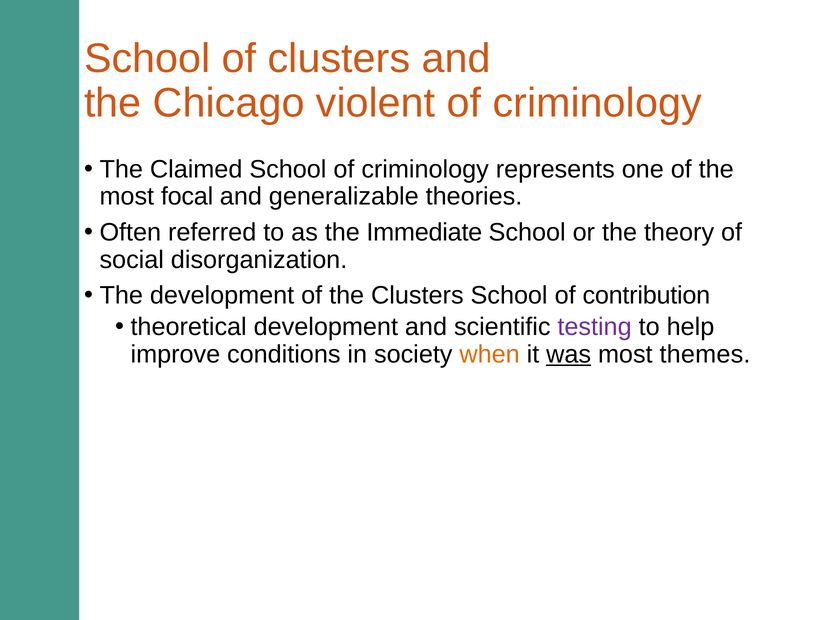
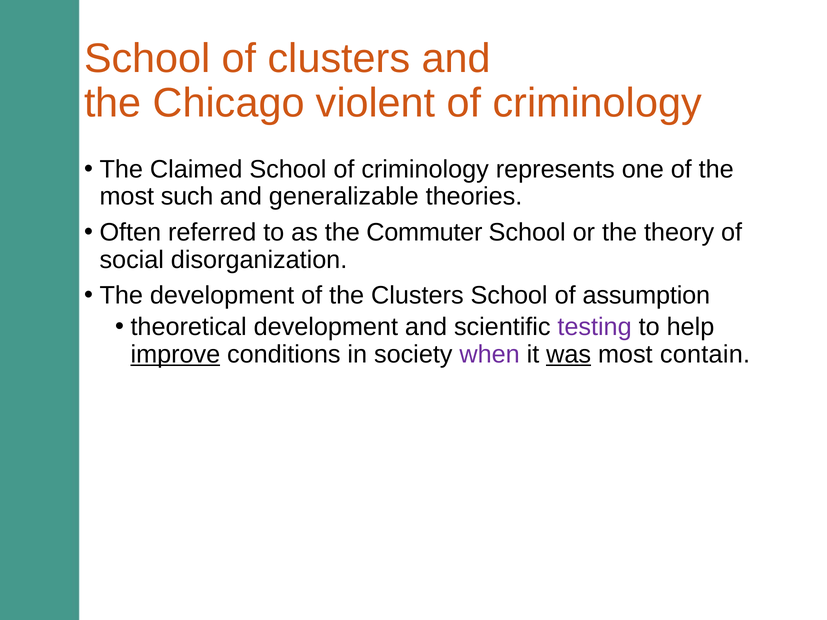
focal: focal -> such (187, 197)
Immediate: Immediate -> Commuter (424, 233)
contribution: contribution -> assumption (646, 296)
improve underline: none -> present (175, 354)
when colour: orange -> purple (490, 354)
themes: themes -> contain (705, 354)
